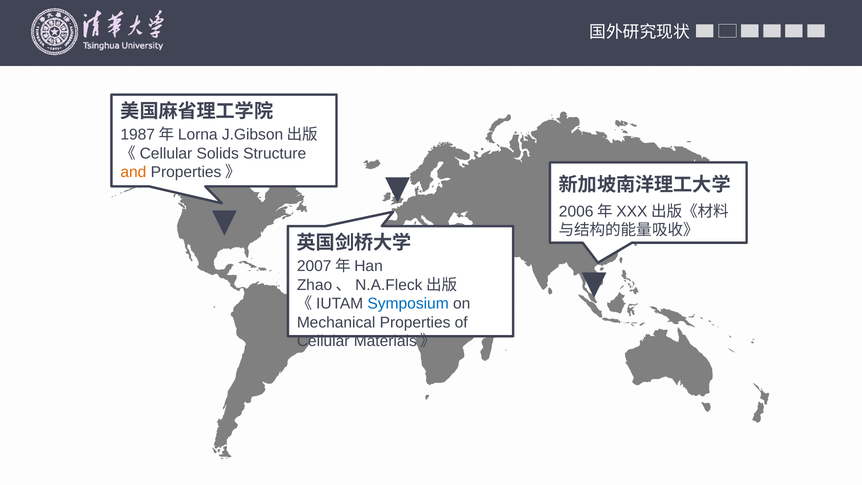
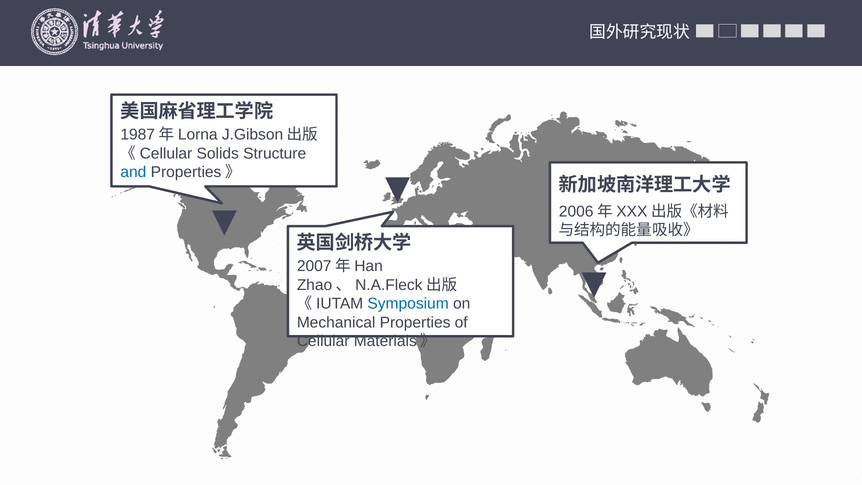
and colour: orange -> blue (133, 172)
